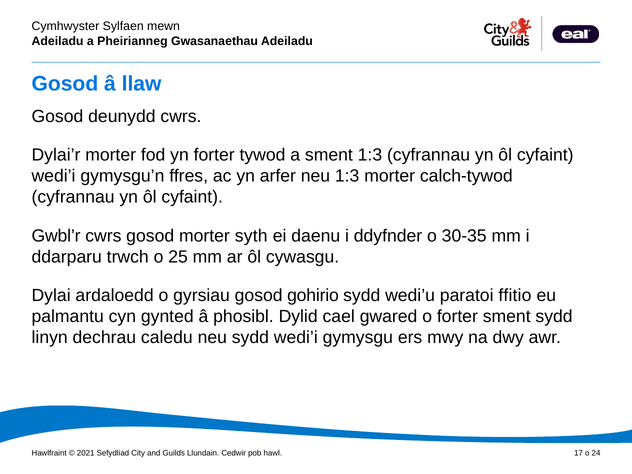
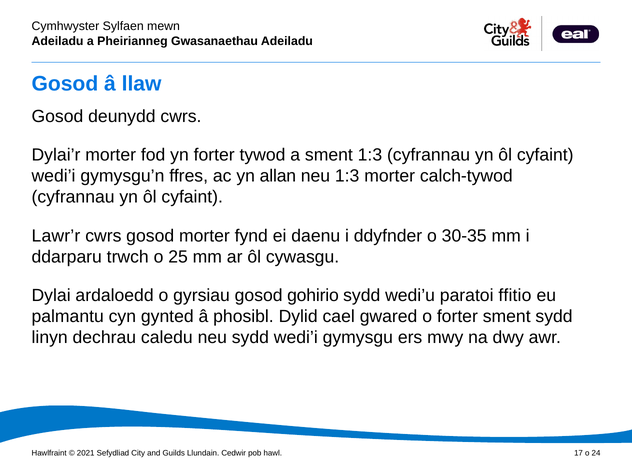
arfer: arfer -> allan (278, 176)
Gwbl’r: Gwbl’r -> Lawr’r (56, 236)
syth: syth -> fynd (251, 236)
